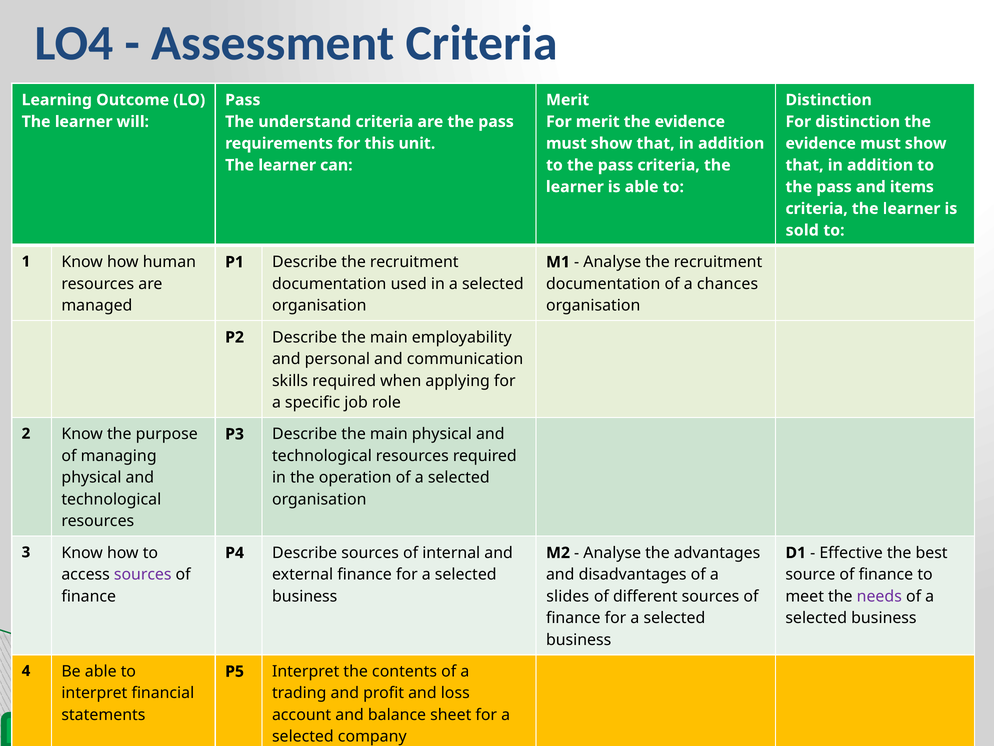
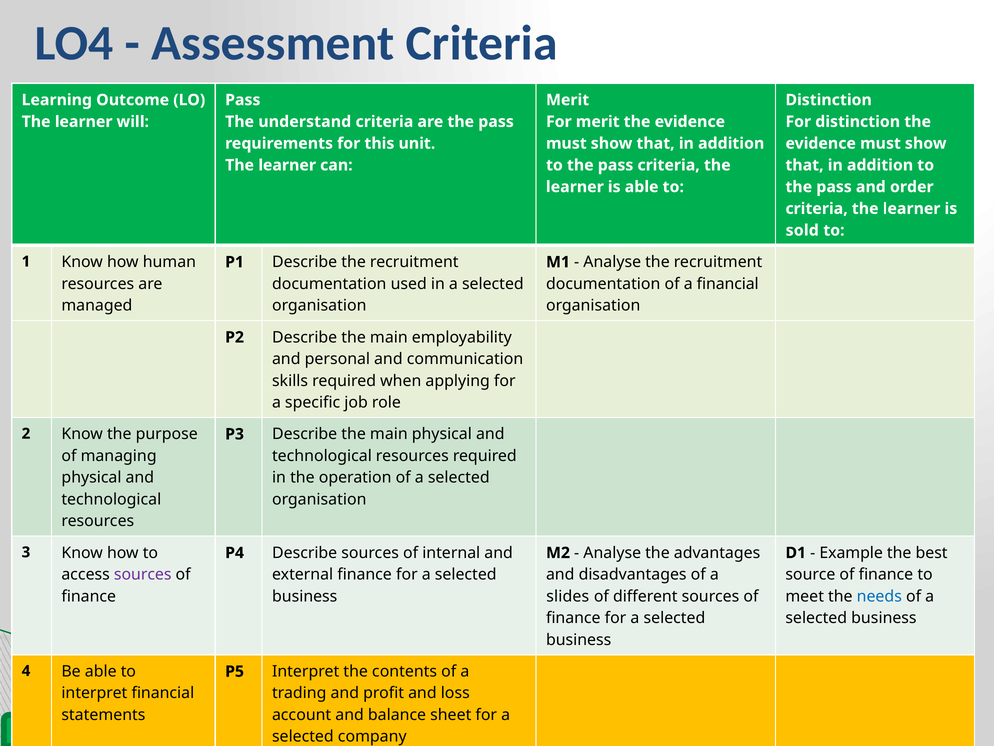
items: items -> order (912, 187)
a chances: chances -> financial (728, 284)
Effective: Effective -> Example (851, 552)
needs colour: purple -> blue (879, 596)
